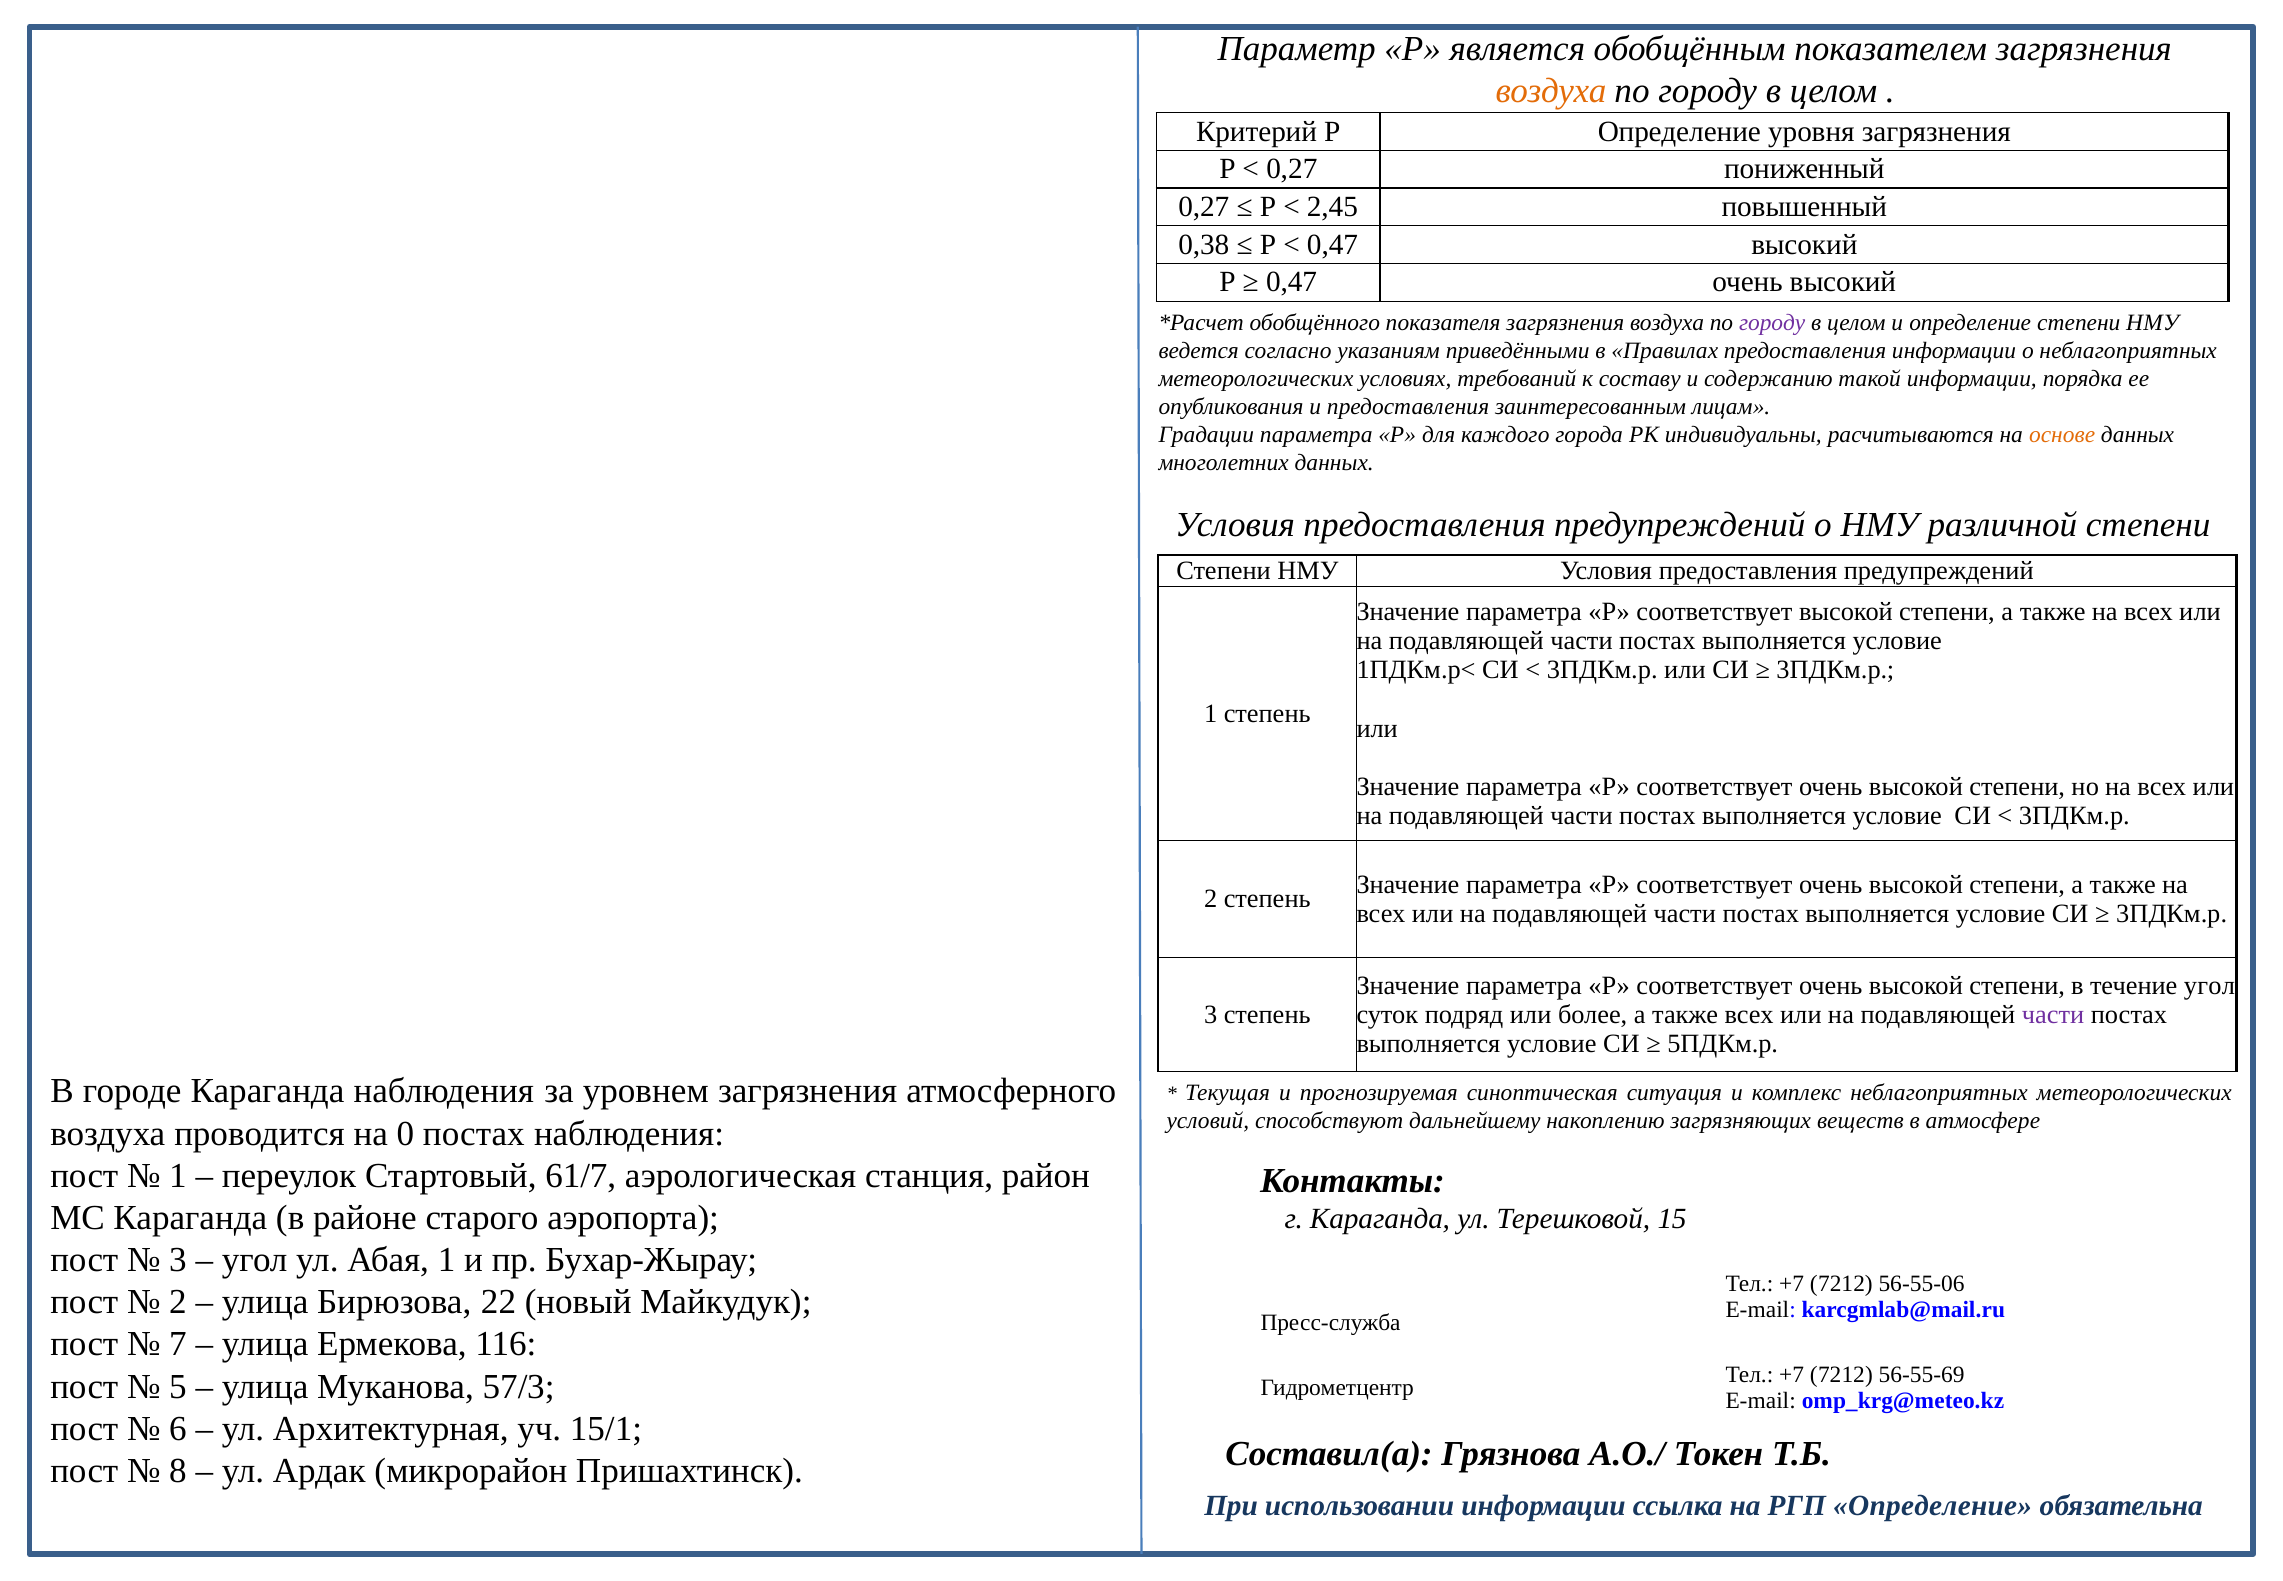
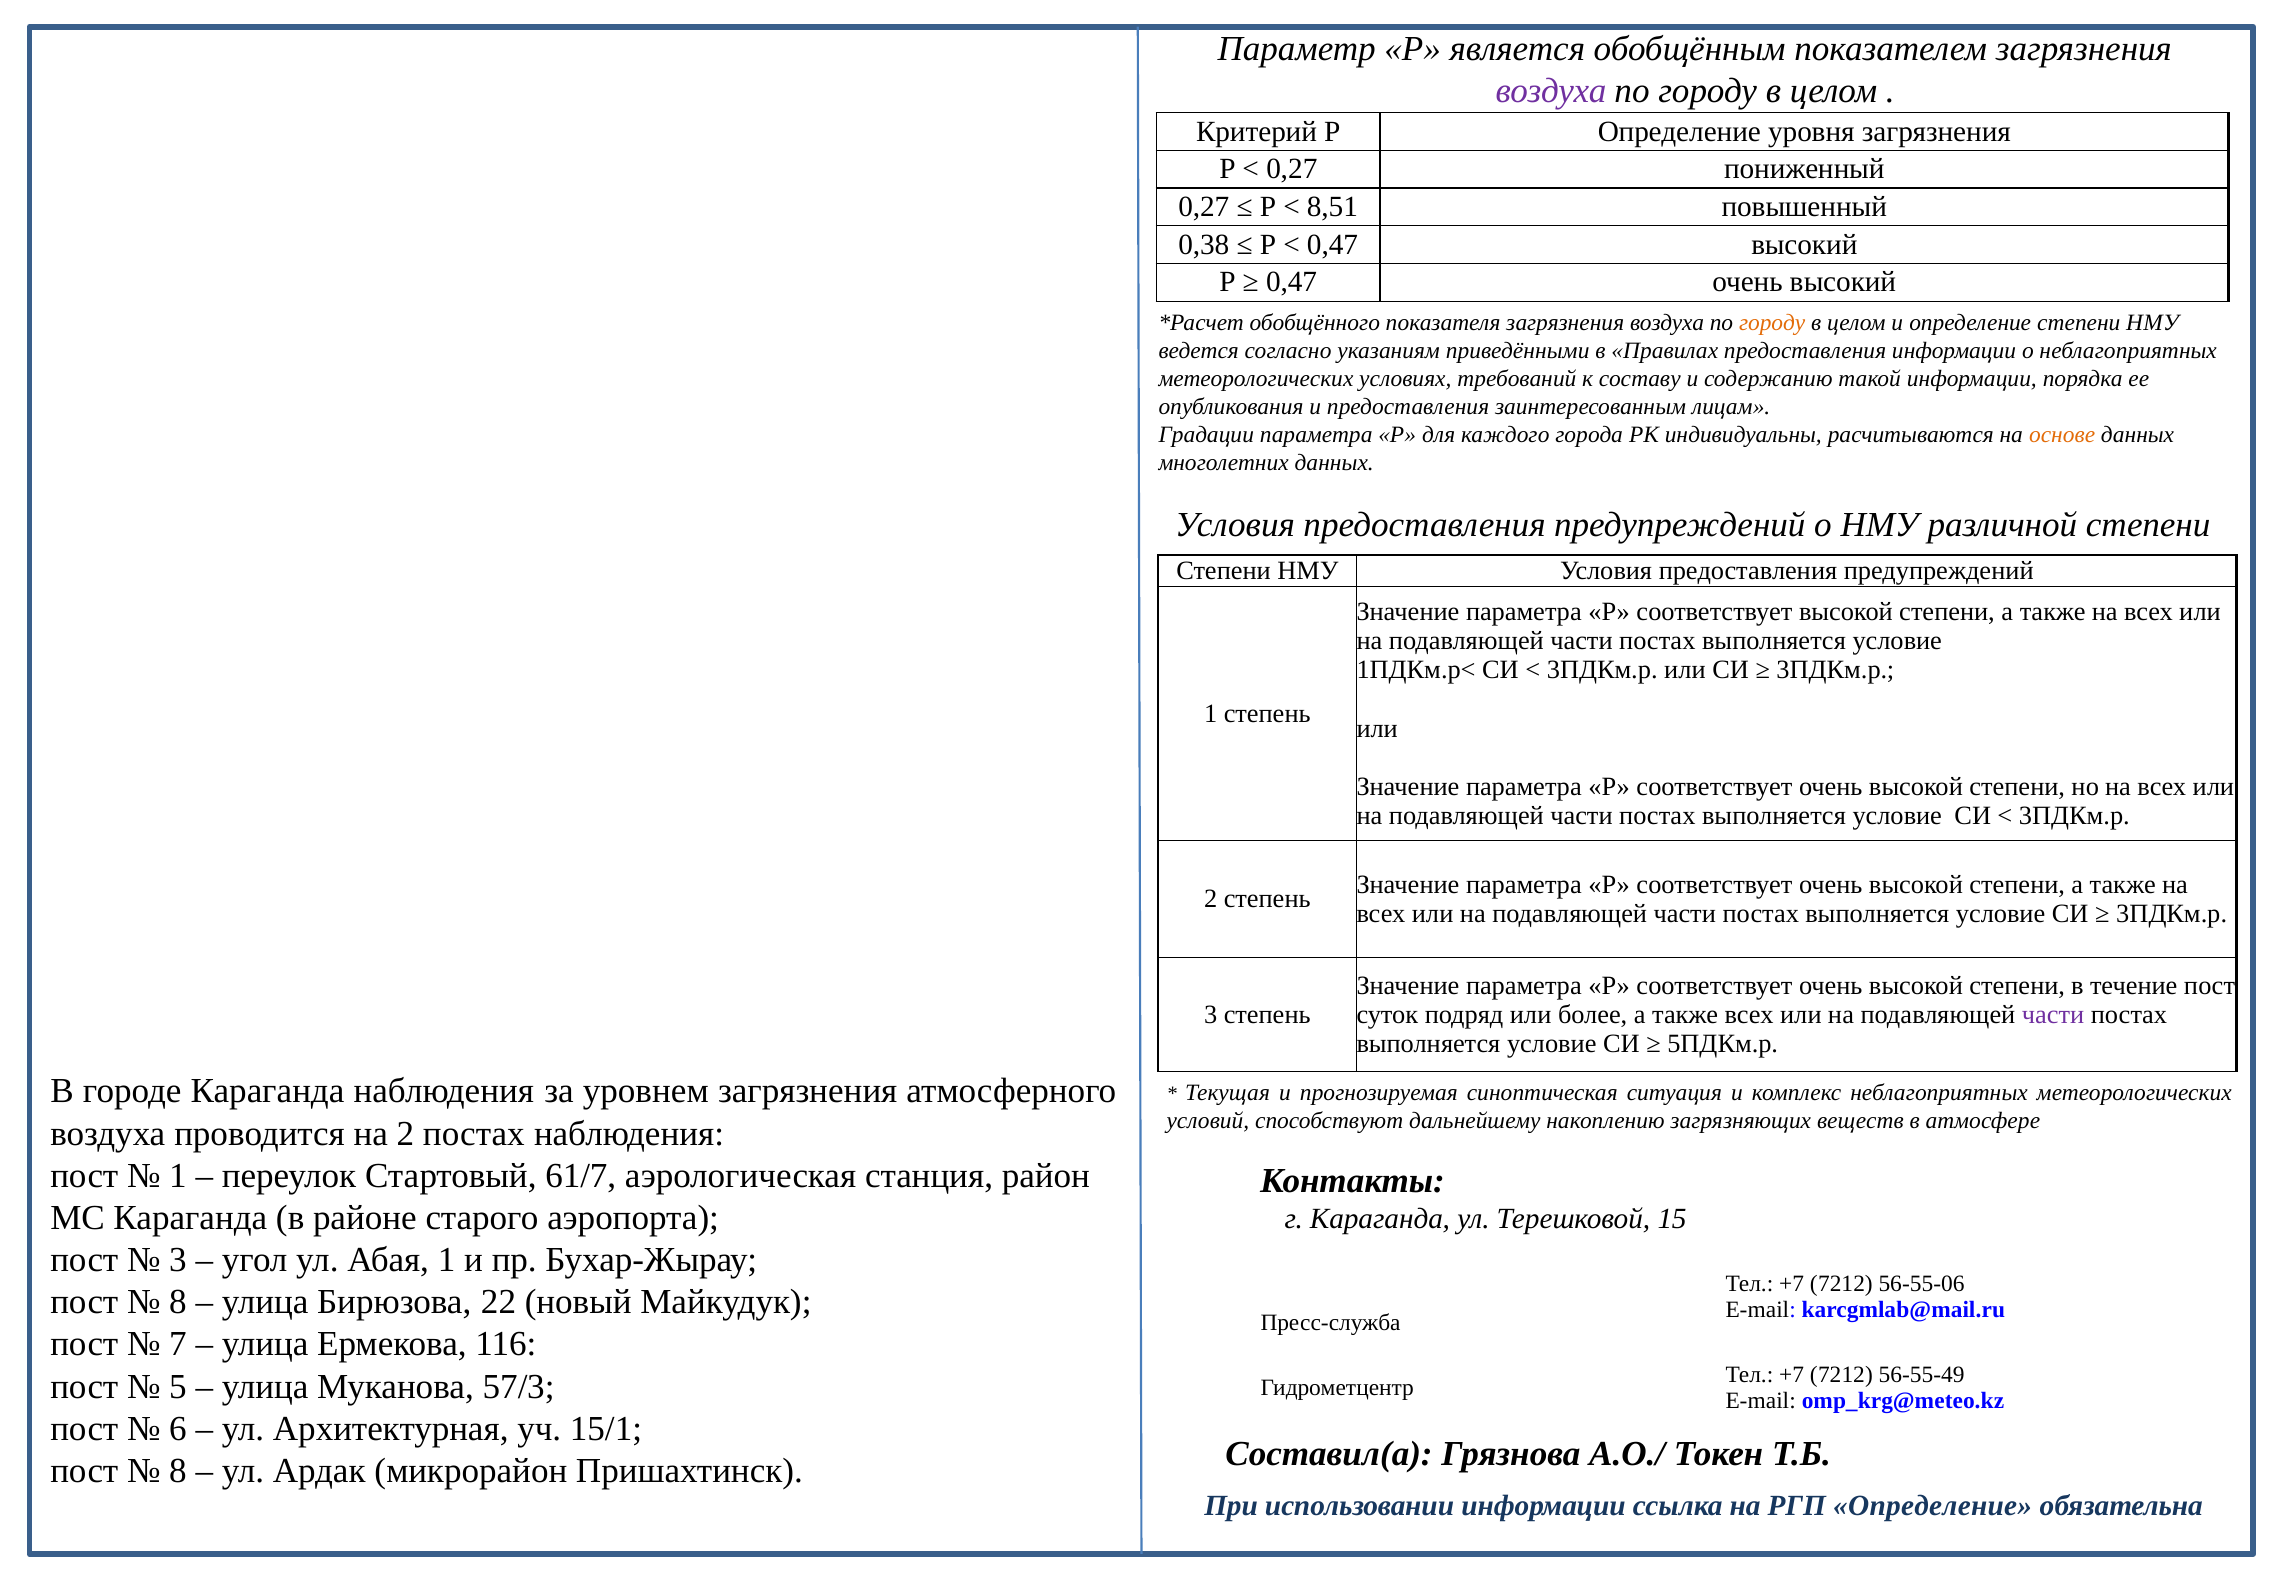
воздуха colour: orange -> purple (1551, 91)
2,45: 2,45 -> 8,51 (1332, 207)
городу colour: purple -> orange (1772, 323)
течение угол: угол -> пост (2210, 985)
на 0: 0 -> 2 (405, 1133)
2: 2 -> 8 (178, 1302)
56-55-69: 56-55-69 -> 56-55-49 (1922, 1375)
